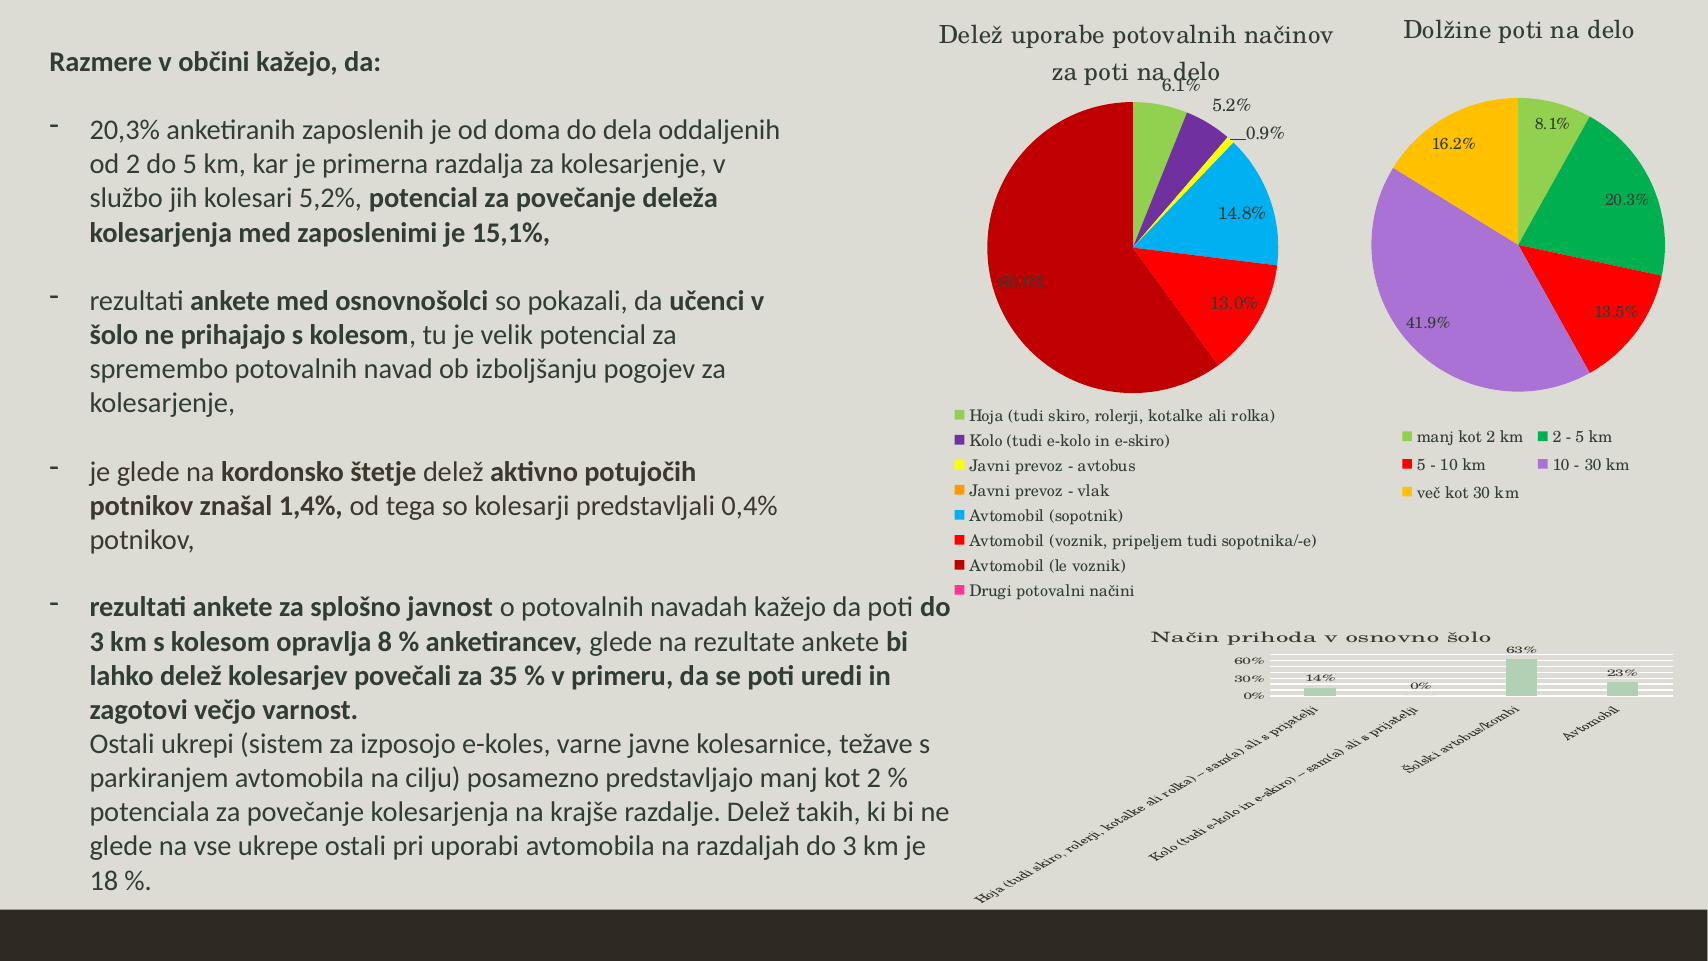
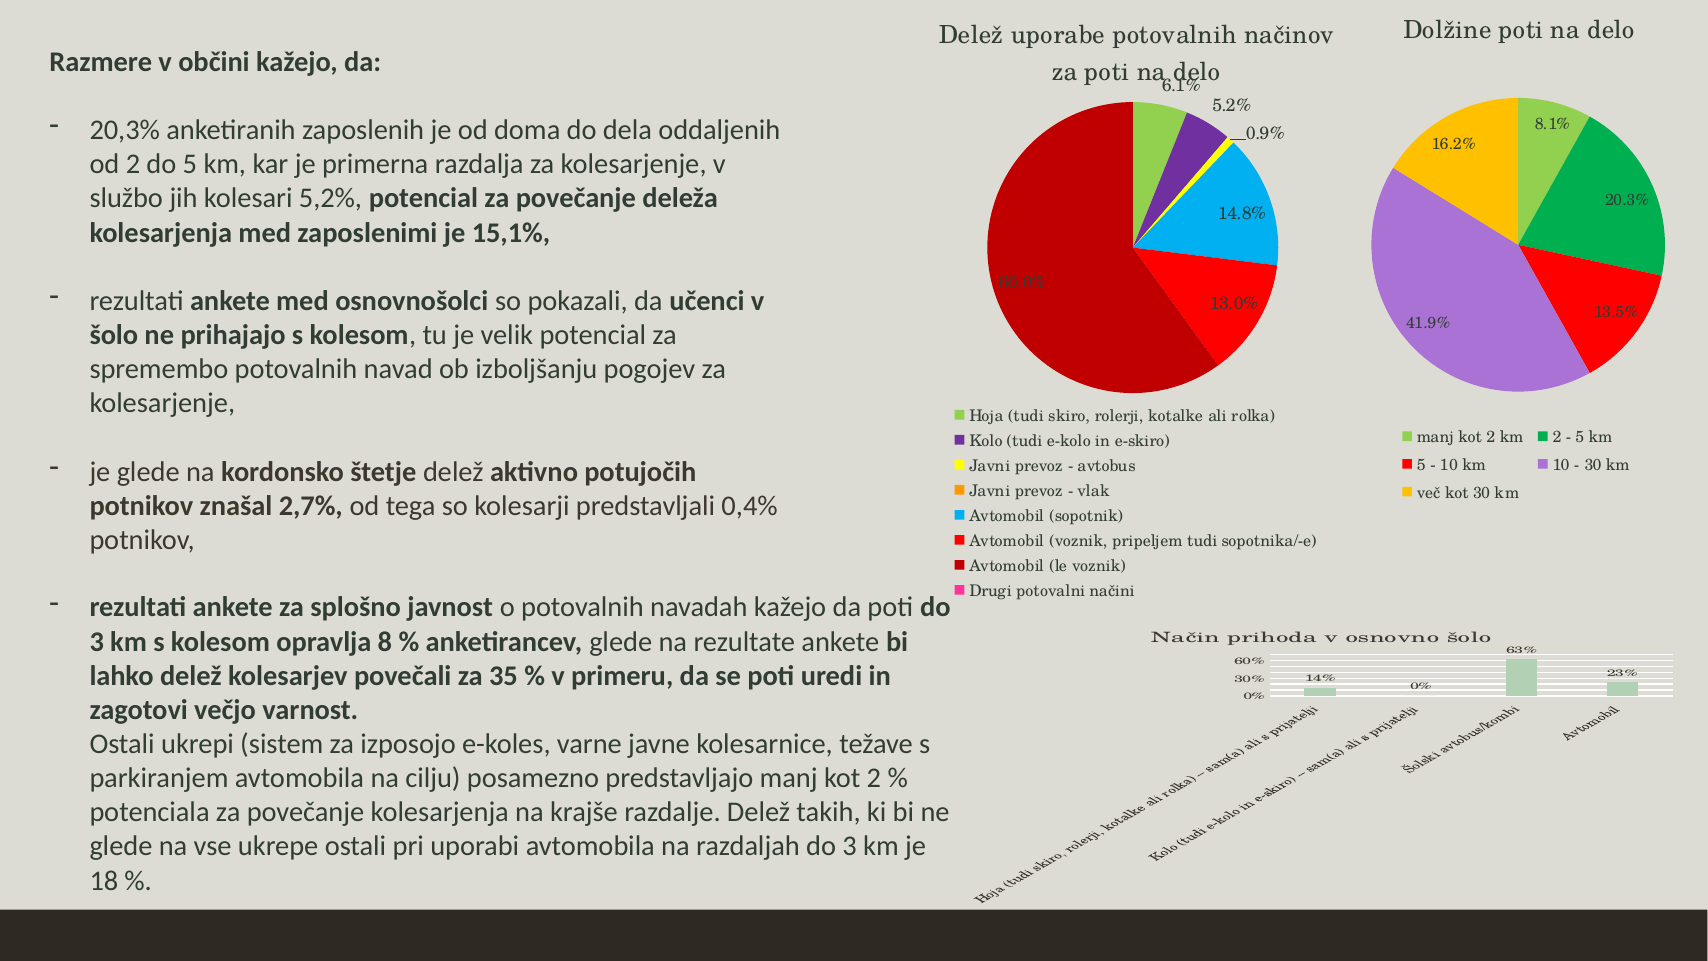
1,4%: 1,4% -> 2,7% (311, 506)
